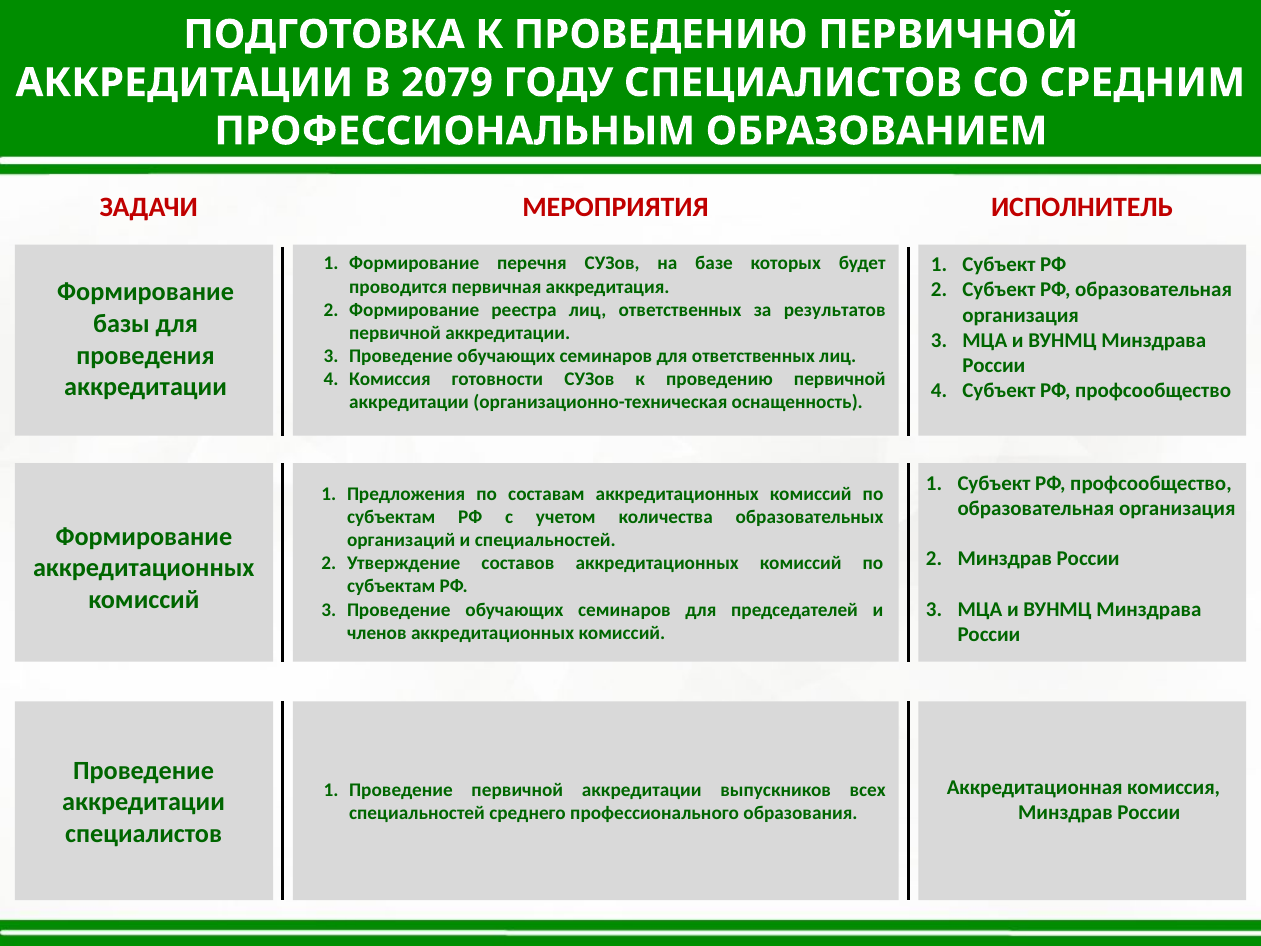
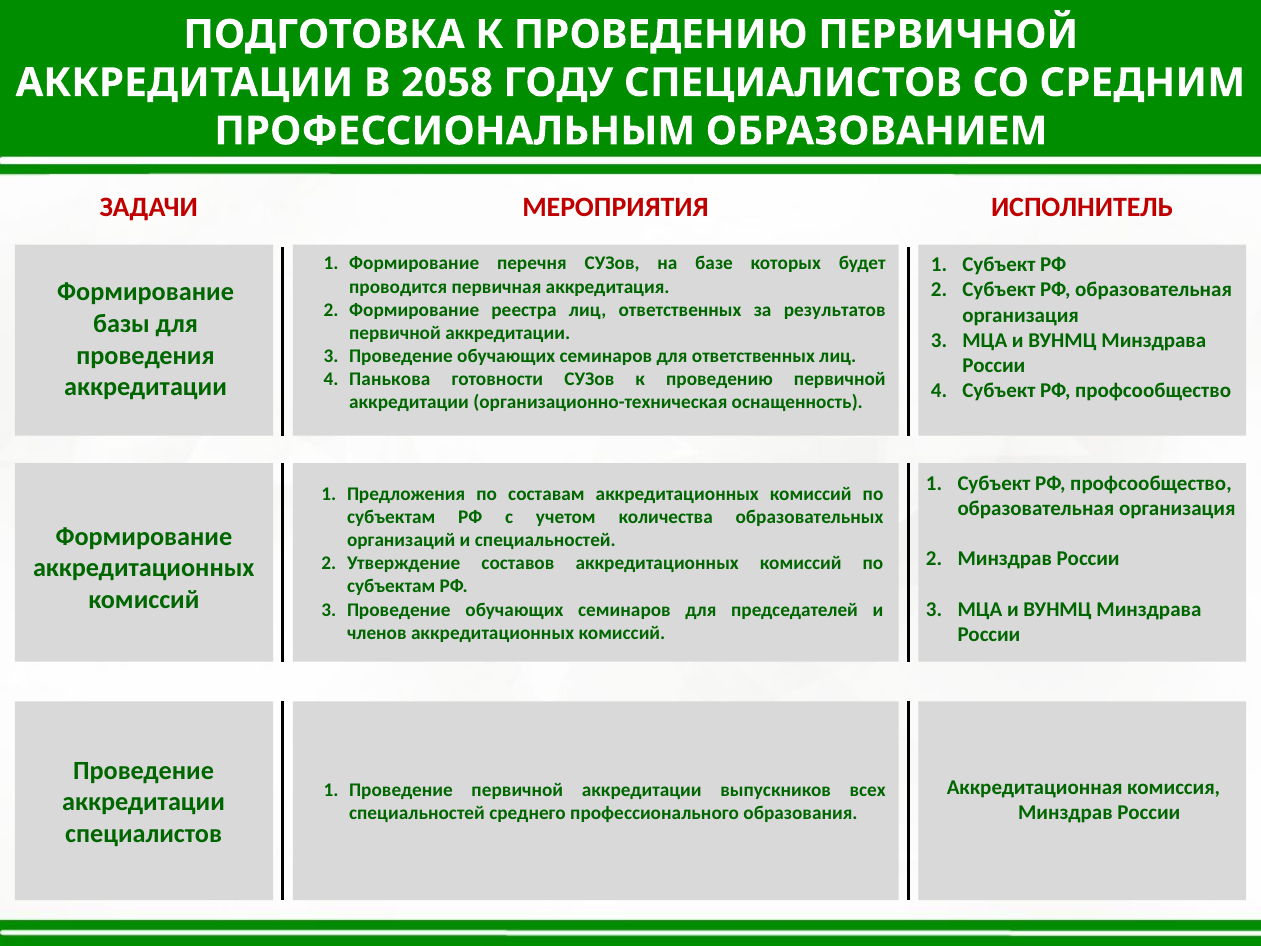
2079: 2079 -> 2058 (447, 83)
Комиссия: Комиссия -> Панькова (390, 379)
